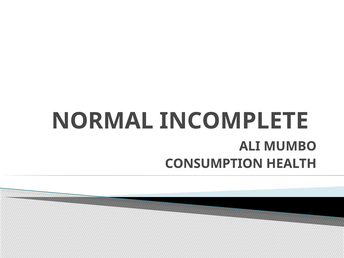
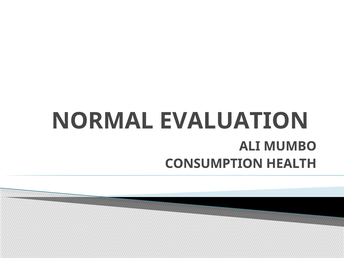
INCOMPLETE: INCOMPLETE -> EVALUATION (234, 121)
